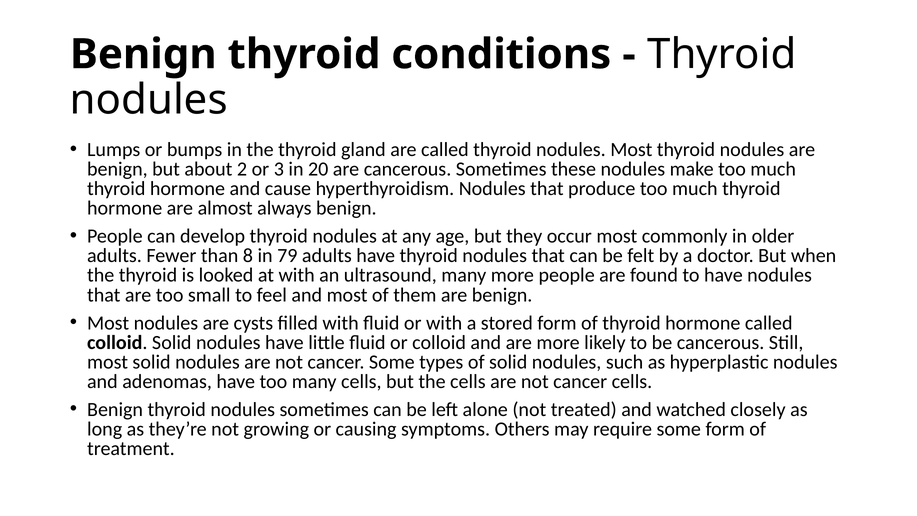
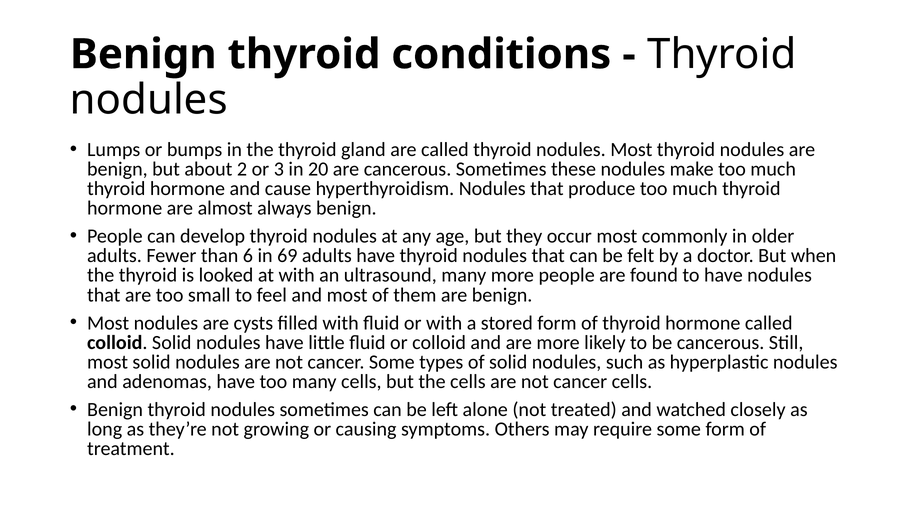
8: 8 -> 6 (248, 256)
79: 79 -> 69 (287, 256)
